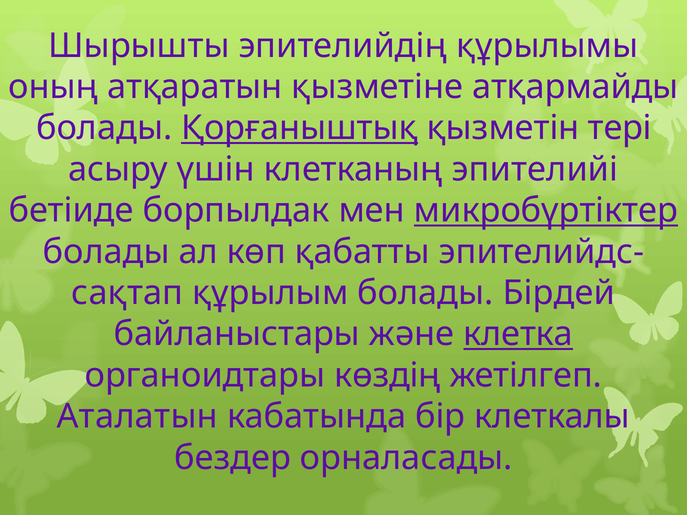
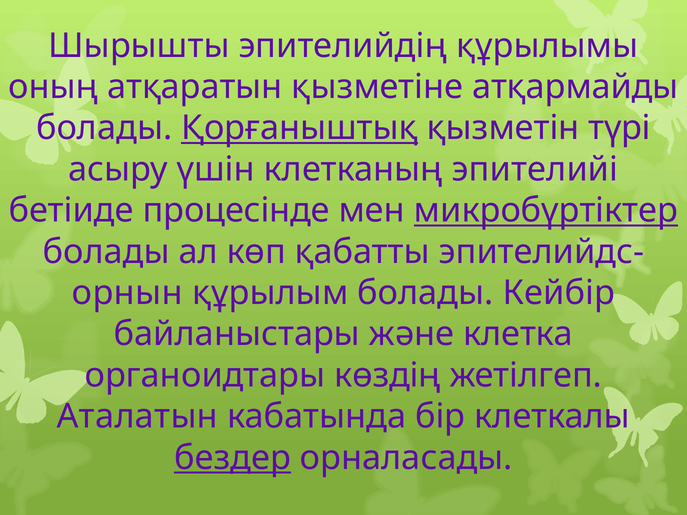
тері: тері -> түрі (620, 128)
борпылдак: борпылдак -> процесінде (236, 211)
сақтап: сақтап -> орнын (127, 293)
Бірдей: Бірдей -> Кейбір (559, 293)
клетка underline: present -> none (518, 334)
бездер underline: none -> present (233, 458)
